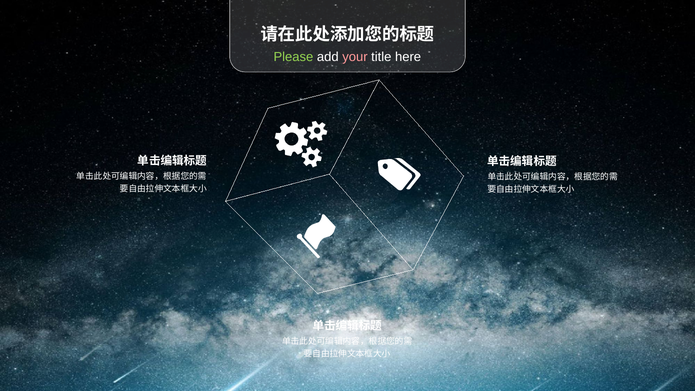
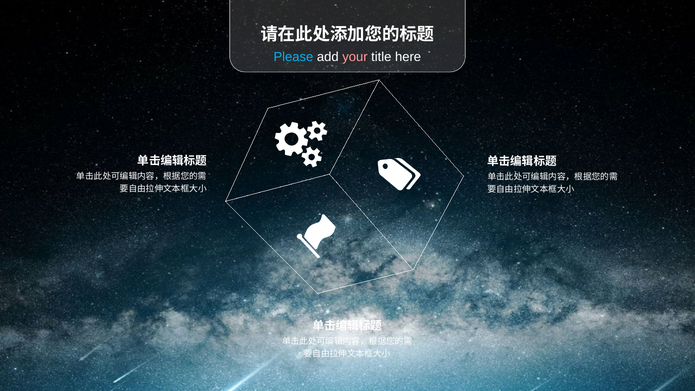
Please colour: light green -> light blue (293, 57)
